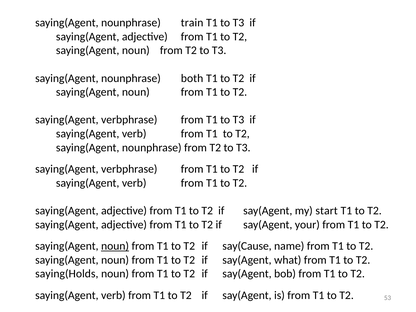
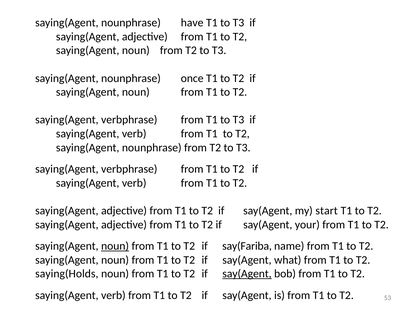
train: train -> have (192, 23)
both: both -> once (192, 78)
say(Cause: say(Cause -> say(Fariba (247, 246)
say(Agent underline: none -> present (247, 274)
